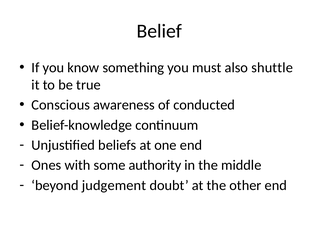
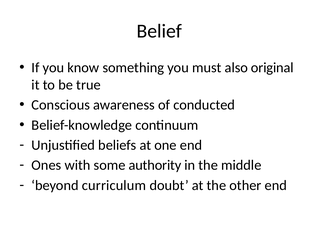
shuttle: shuttle -> original (272, 68)
judgement: judgement -> curriculum (114, 186)
